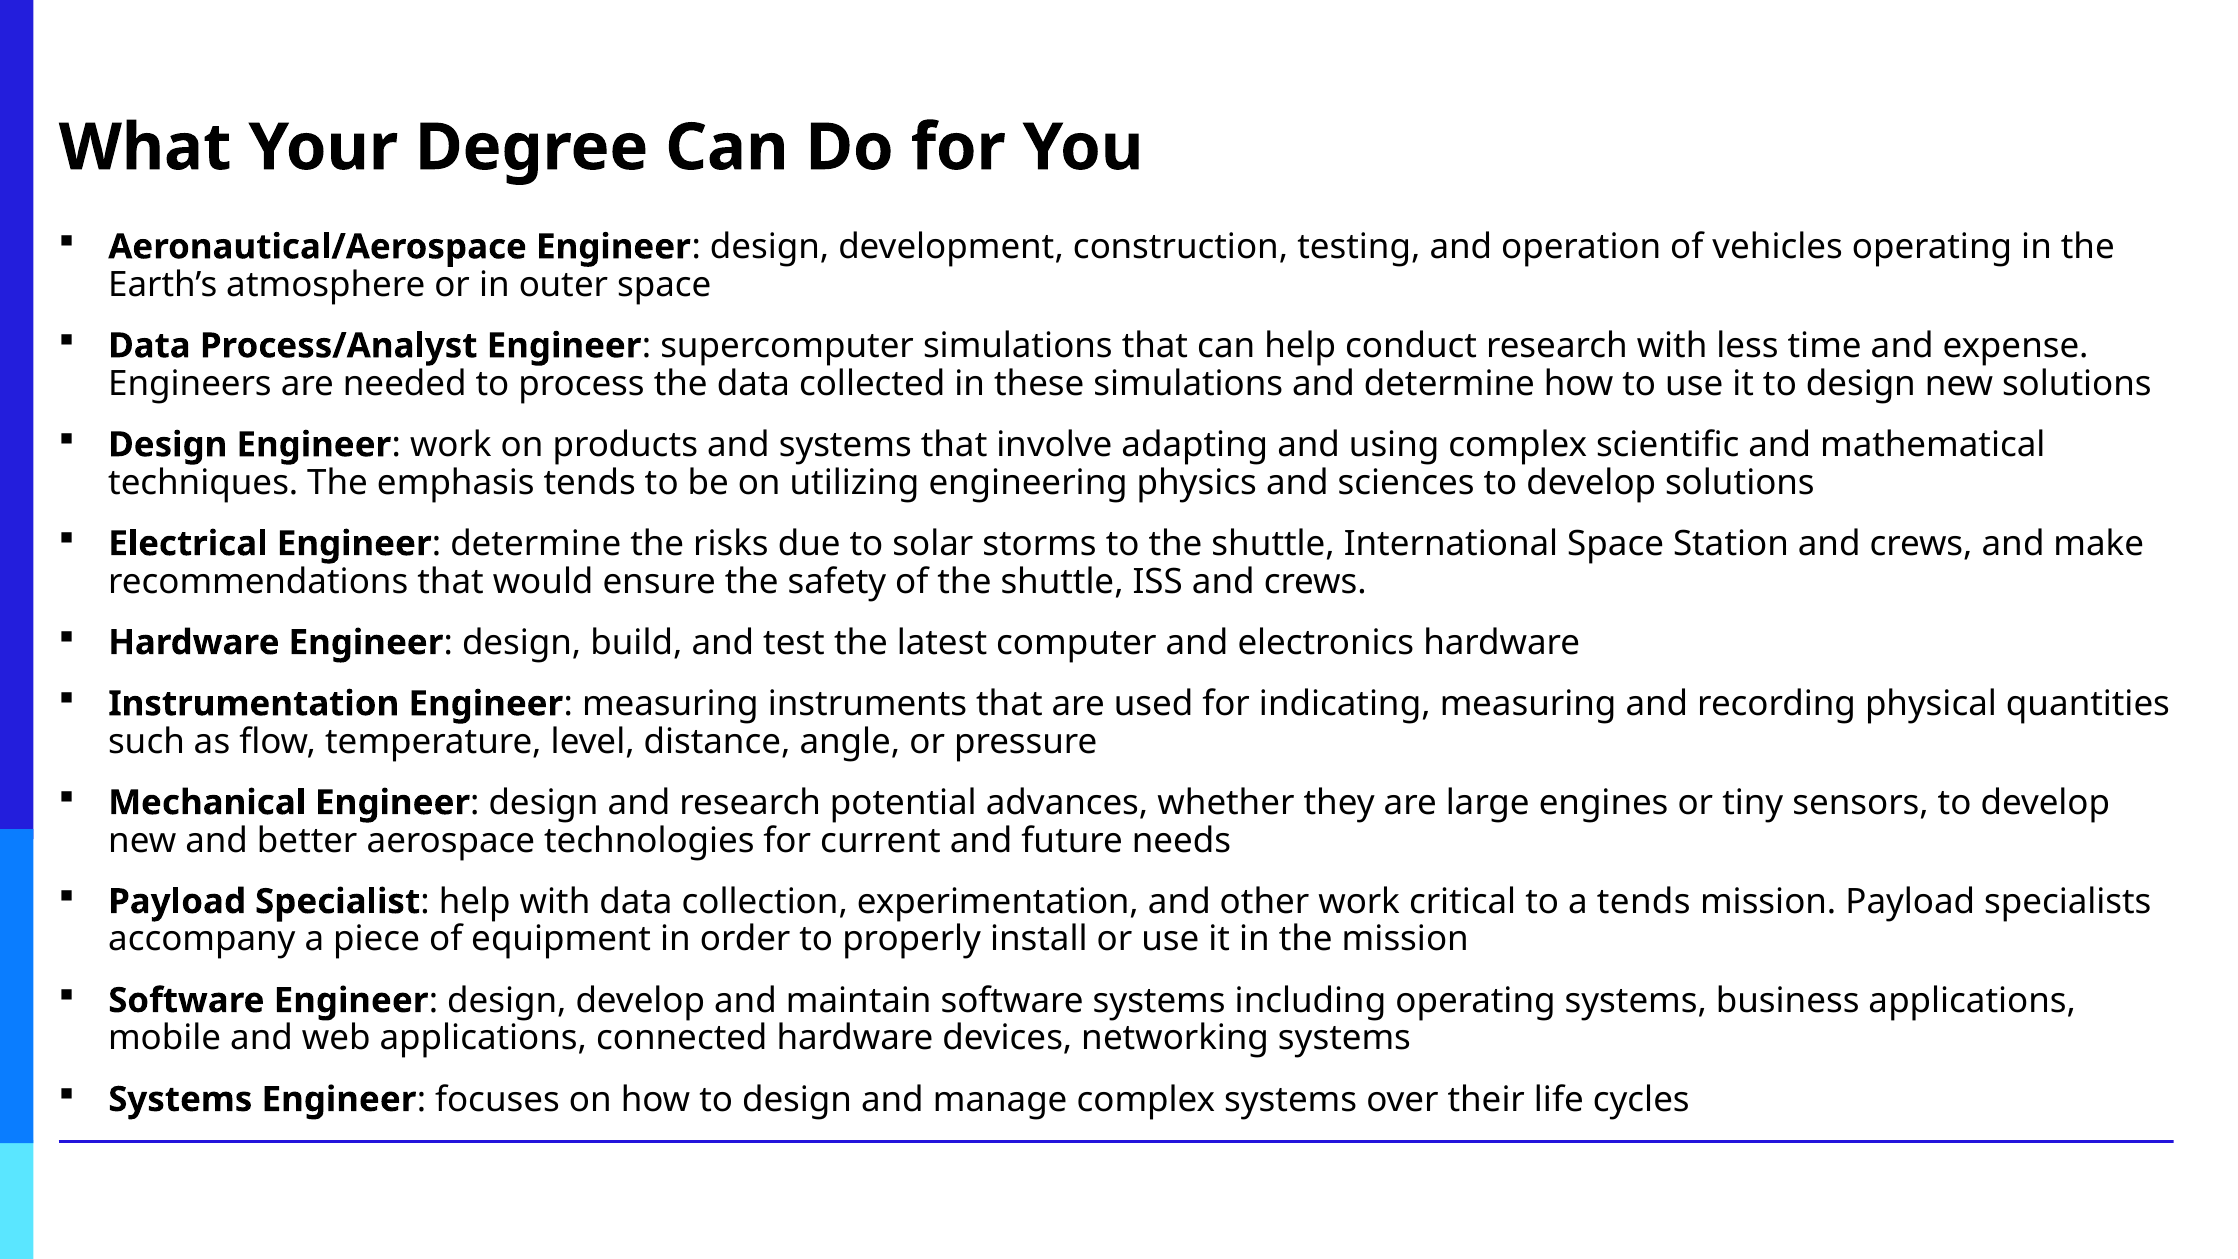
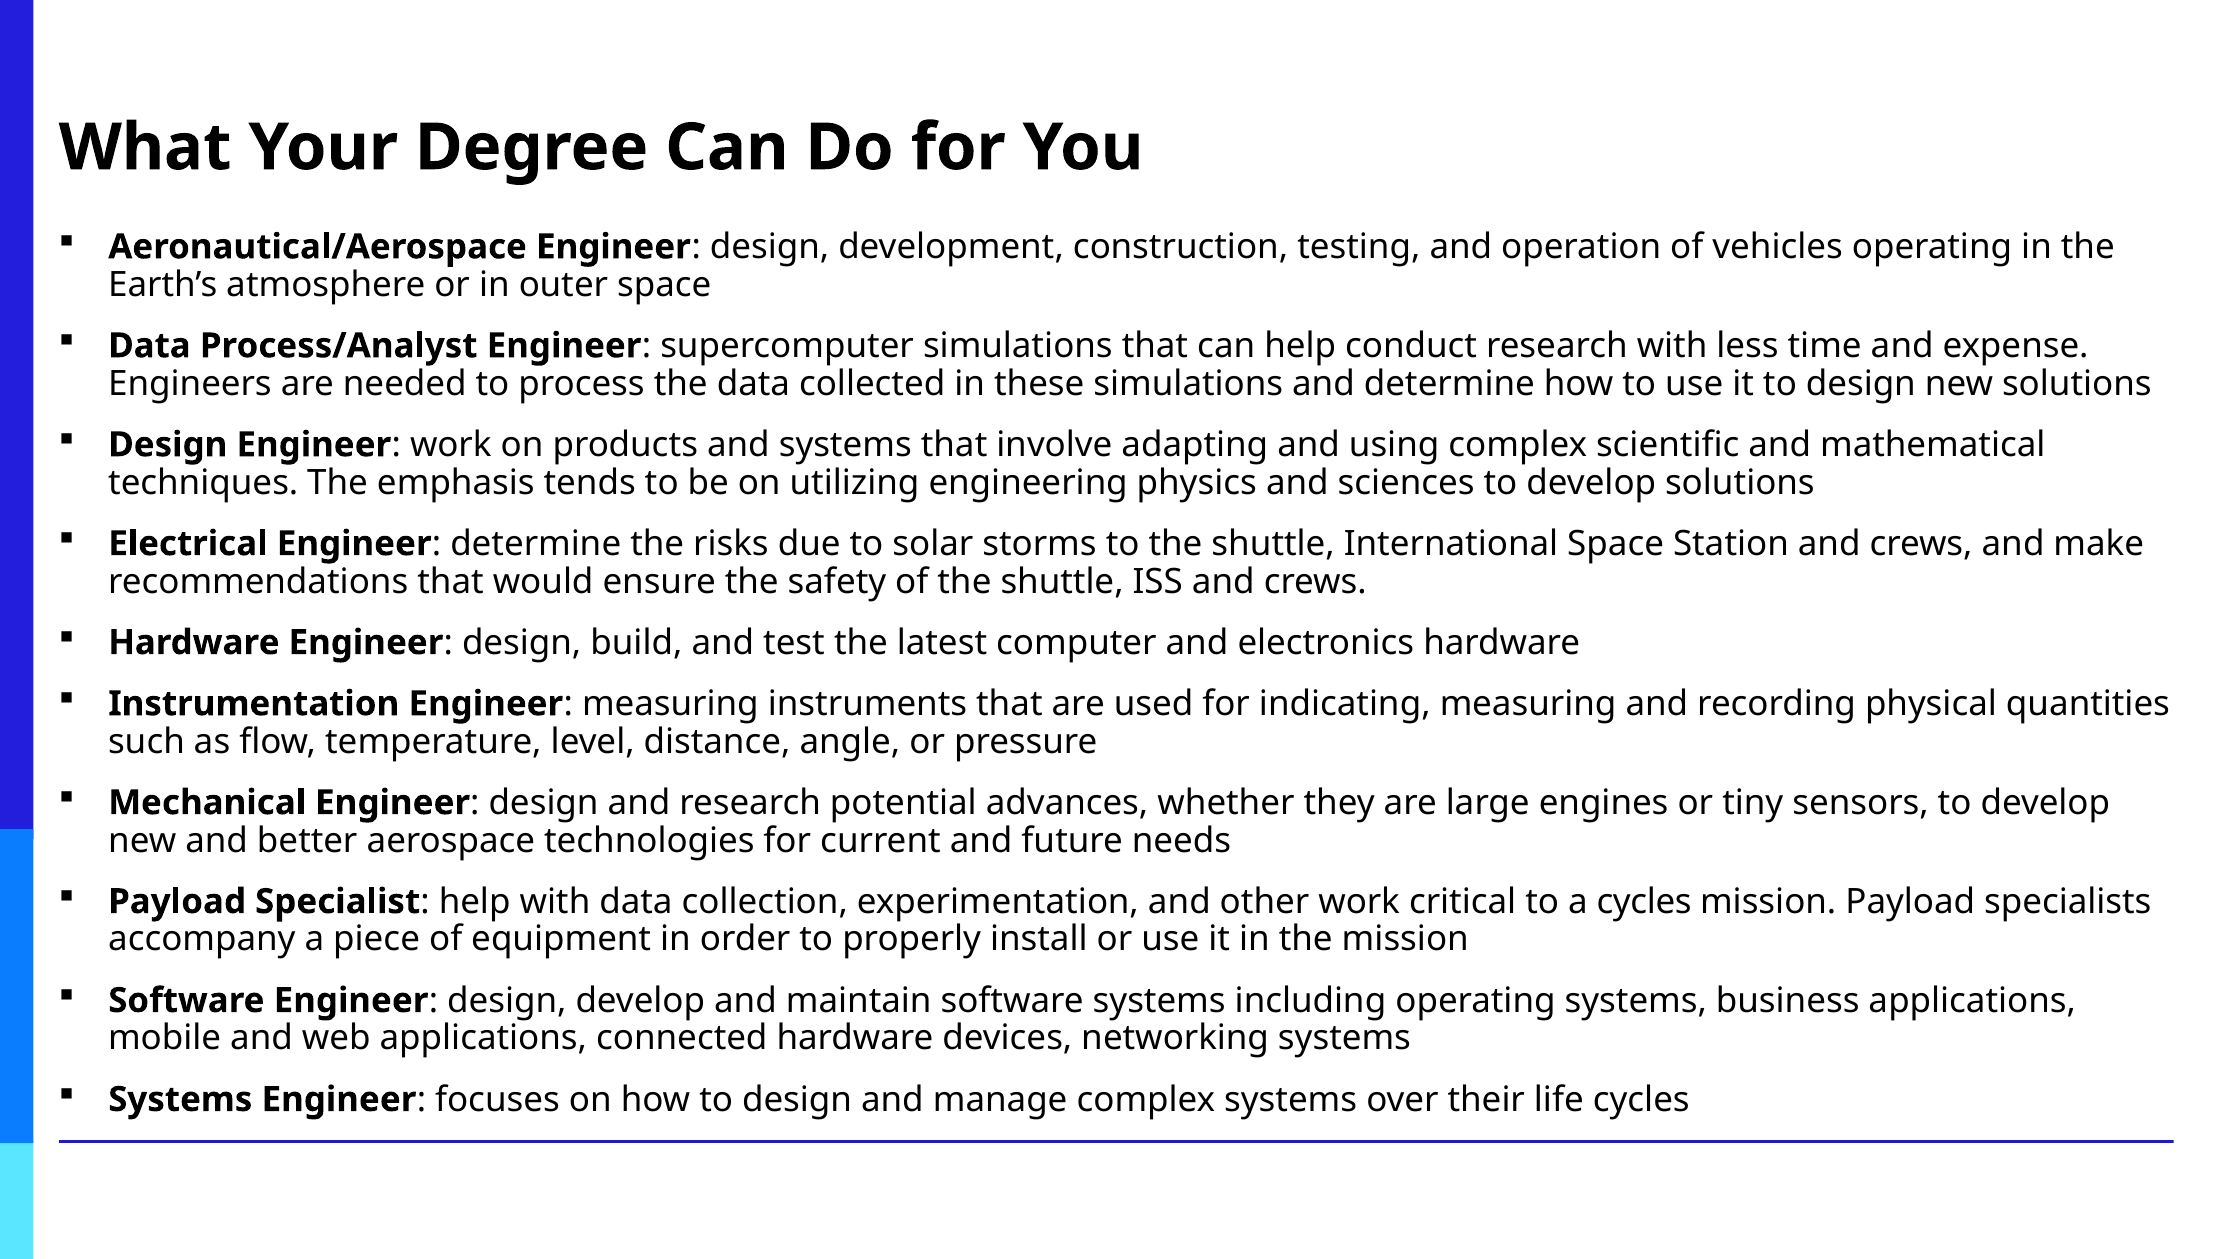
a tends: tends -> cycles (1644, 902)
